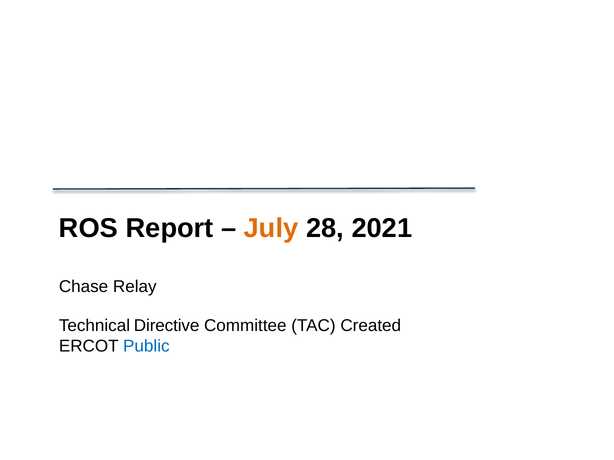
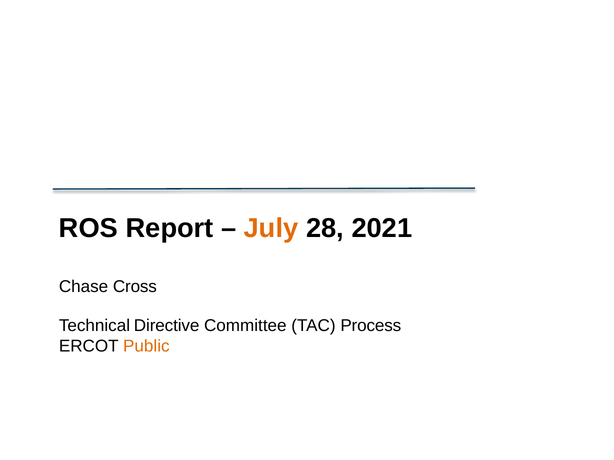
Relay: Relay -> Cross (135, 287)
Created: Created -> Process (371, 326)
Public colour: blue -> orange (146, 346)
